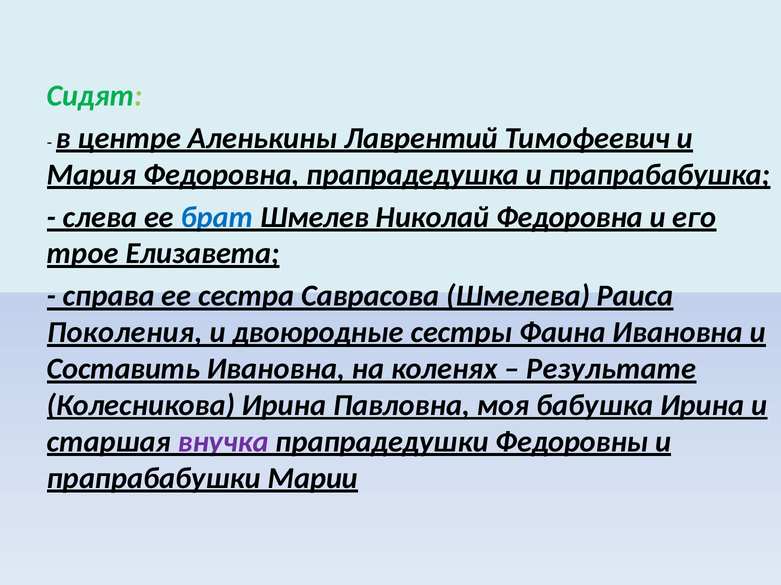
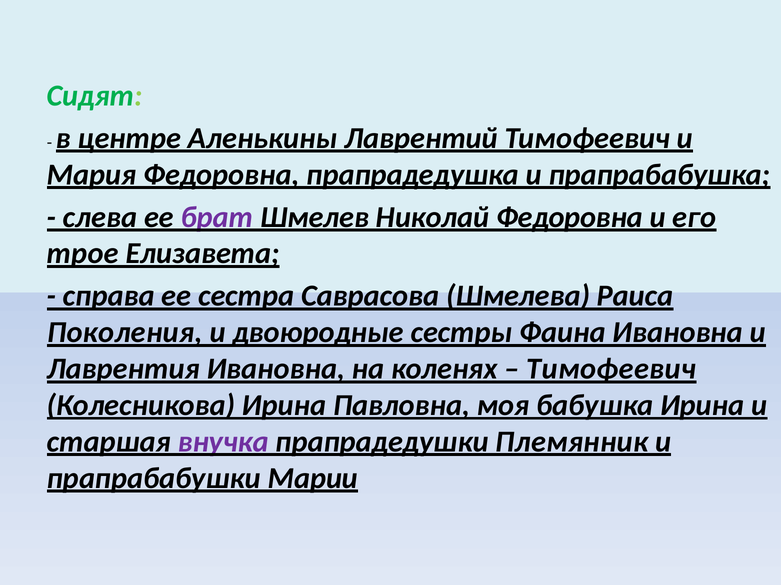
брат colour: blue -> purple (217, 217)
Составить: Составить -> Лаврентия (123, 369)
Результате: Результате -> Тимофеевич (611, 369)
Федоровны: Федоровны -> Племянник (572, 442)
